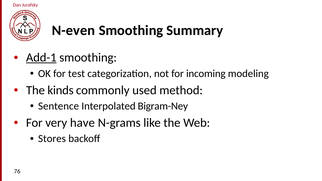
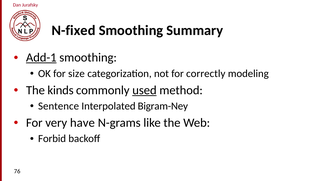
N-even: N-even -> N-fixed (73, 30)
test: test -> size (76, 74)
incoming: incoming -> correctly (206, 74)
used underline: none -> present (144, 90)
Stores: Stores -> Forbid (52, 139)
